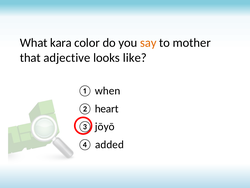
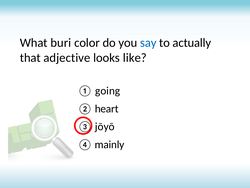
kara: kara -> buri (61, 43)
say colour: orange -> blue (148, 43)
mother: mother -> actually (192, 43)
when: when -> going (108, 91)
added: added -> mainly (110, 144)
